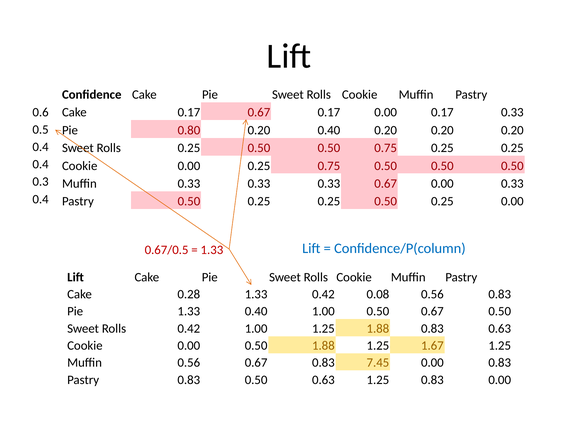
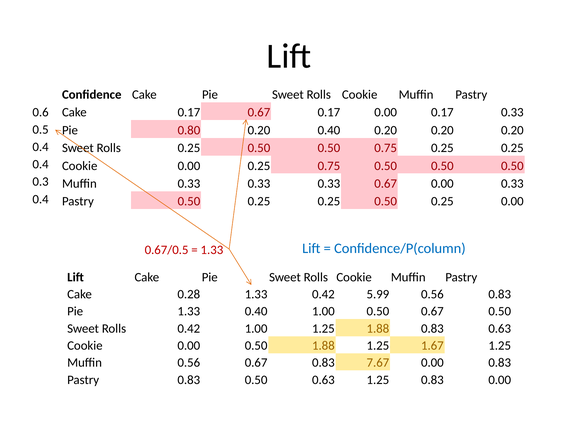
0.08: 0.08 -> 5.99 (378, 294)
7.45: 7.45 -> 7.67 (378, 362)
